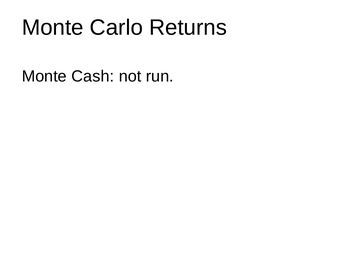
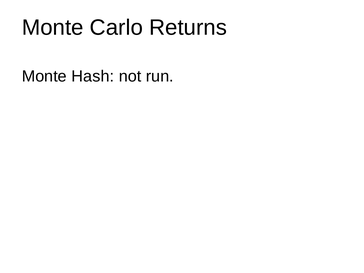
Cash: Cash -> Hash (93, 76)
